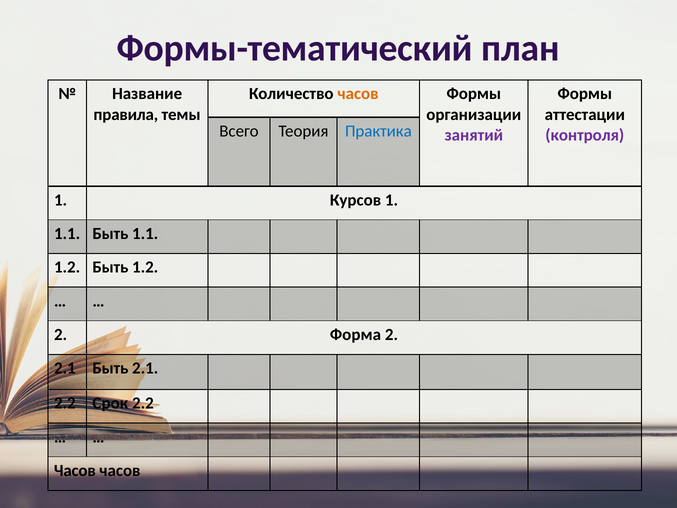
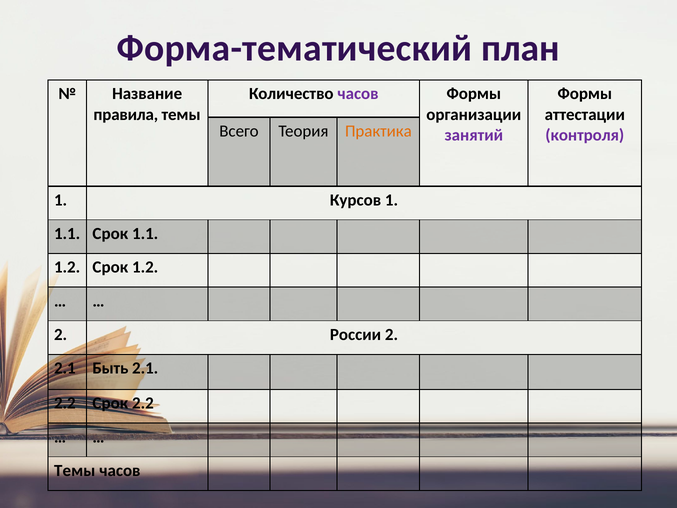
Формы-тематический: Формы-тематический -> Форма-тематический (295, 48)
часов colour: orange -> purple (358, 94)
Практика colour: blue -> orange (378, 131)
1.1 Быть: Быть -> Срок (110, 234)
1.2 Быть: Быть -> Срок (110, 267)
Форма: Форма -> России (356, 334)
Часов: Часов -> Темы (75, 470)
